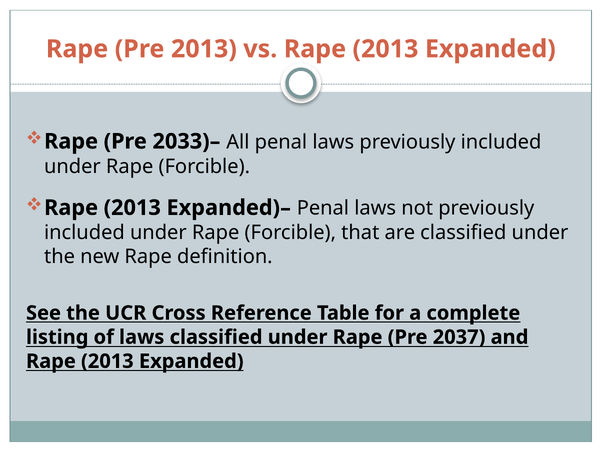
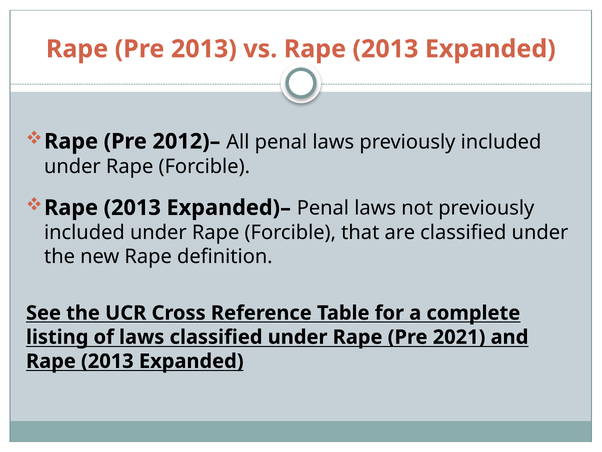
2033)–: 2033)– -> 2012)– (186, 141)
2037: 2037 -> 2021 (459, 337)
